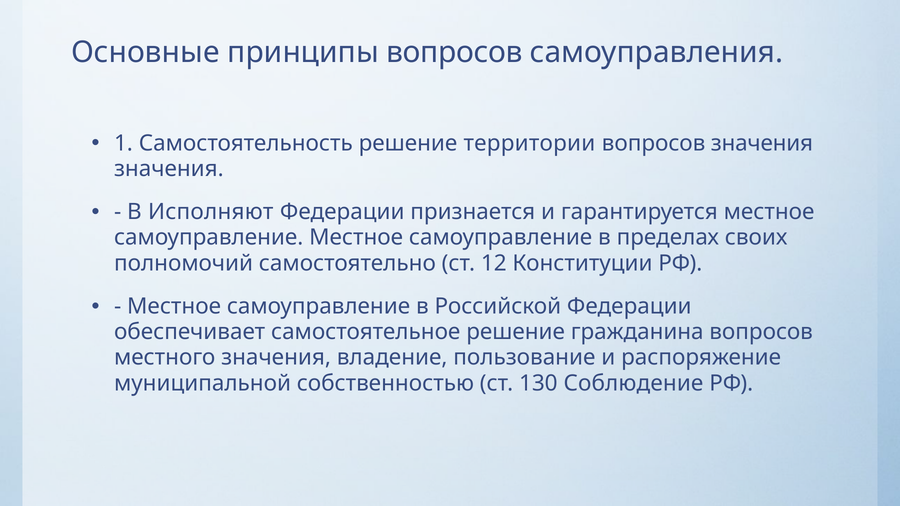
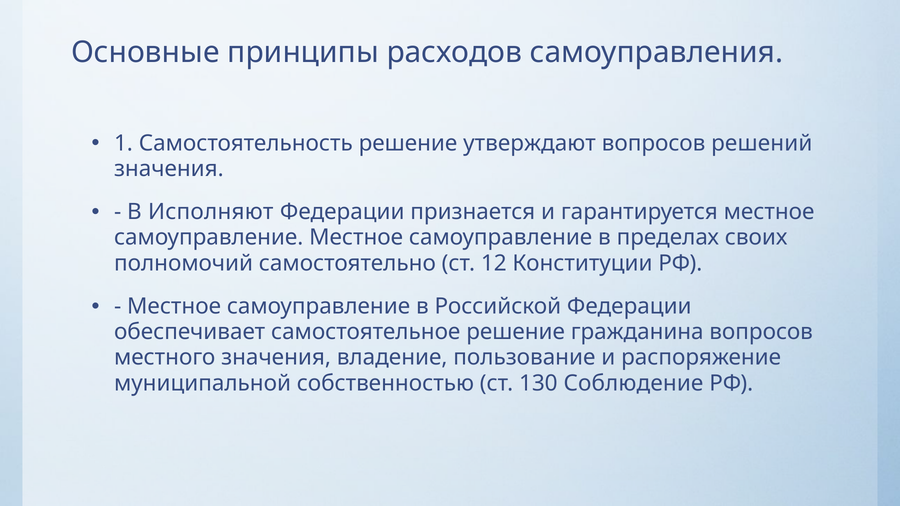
принципы вопросов: вопросов -> расходов (454, 53)
территории: территории -> утверждают (530, 143)
вопросов значения: значения -> решений (762, 143)
